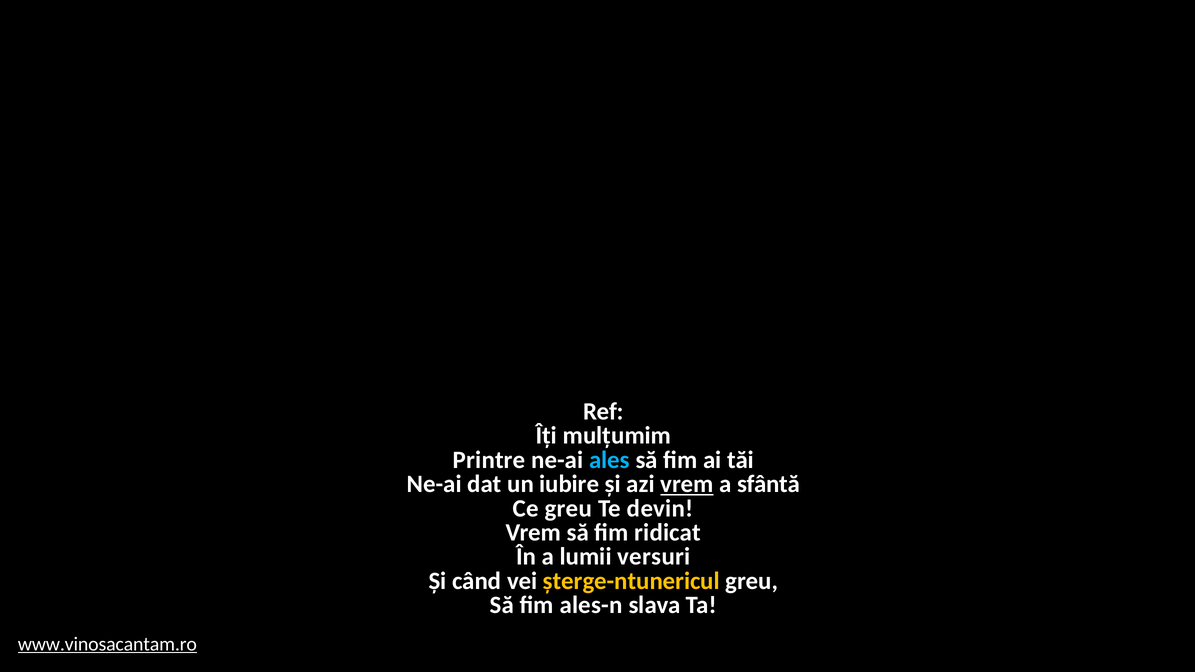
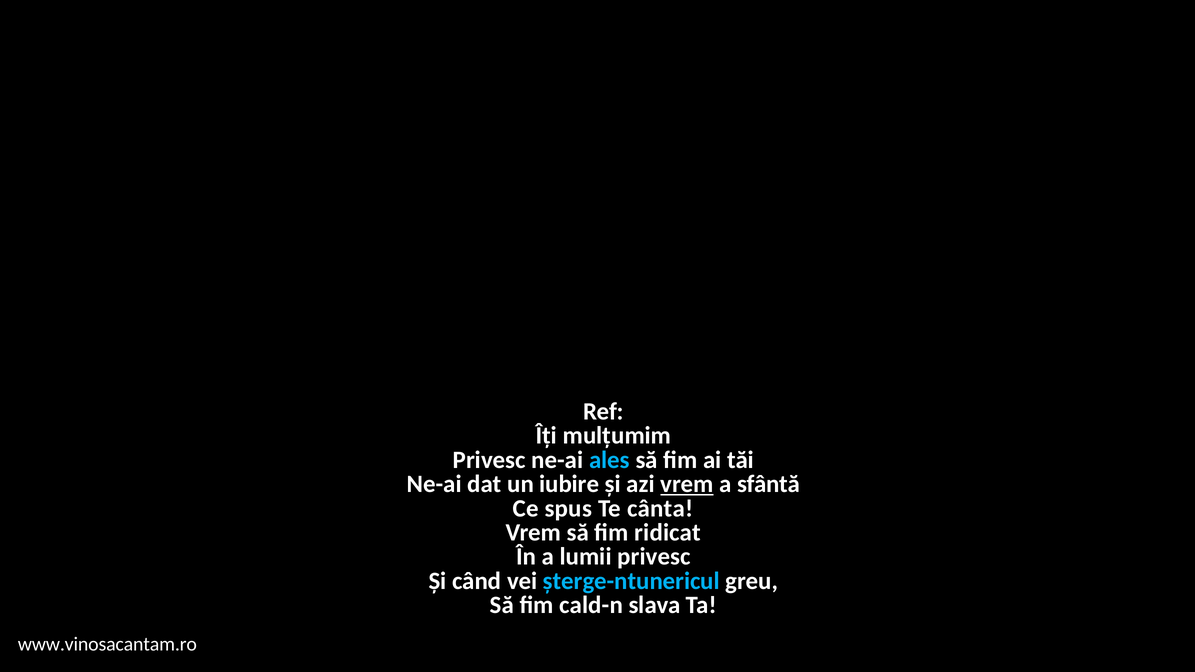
Printre: Printre -> Privesc (489, 460)
Ce greu: greu -> spus (568, 508)
devin: devin -> cânta (660, 508)
lumii versuri: versuri -> privesc (654, 557)
șterge-ntunericul colour: yellow -> light blue (631, 581)
ales-n: ales-n -> cald-n (591, 605)
www.vinosacantam.ro underline: present -> none (107, 644)
